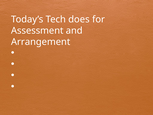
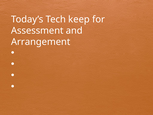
does: does -> keep (79, 19)
